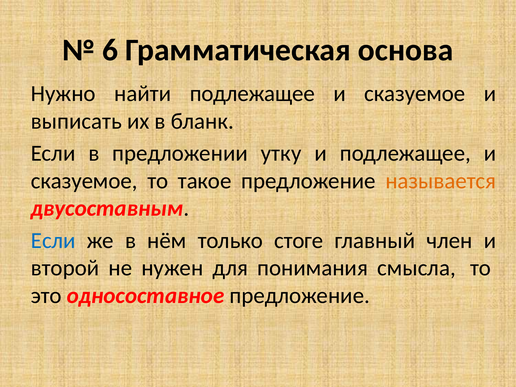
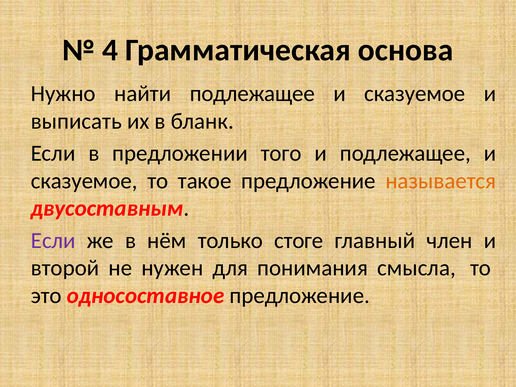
6: 6 -> 4 (110, 50)
утку: утку -> того (281, 153)
Если colour: blue -> purple (53, 241)
